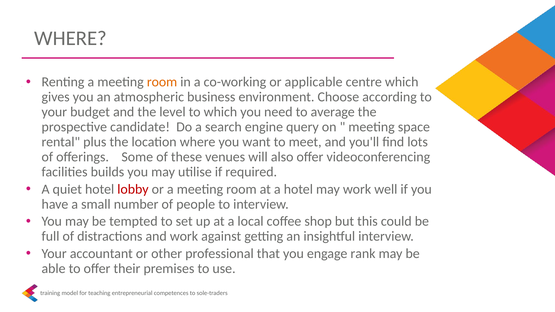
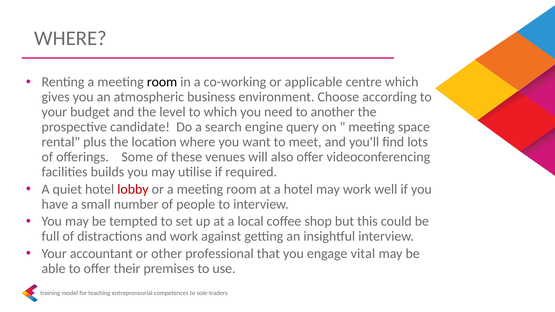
room colour: orange -> black (162, 82)
average: average -> another (333, 112)
rank: rank -> vital (363, 254)
